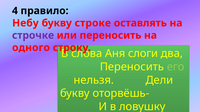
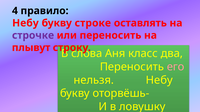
одного: одного -> плывут (31, 48)
слоги: слоги -> класс (143, 54)
его colour: light green -> pink (176, 67)
нельзя Дели: Дели -> Небу (159, 80)
